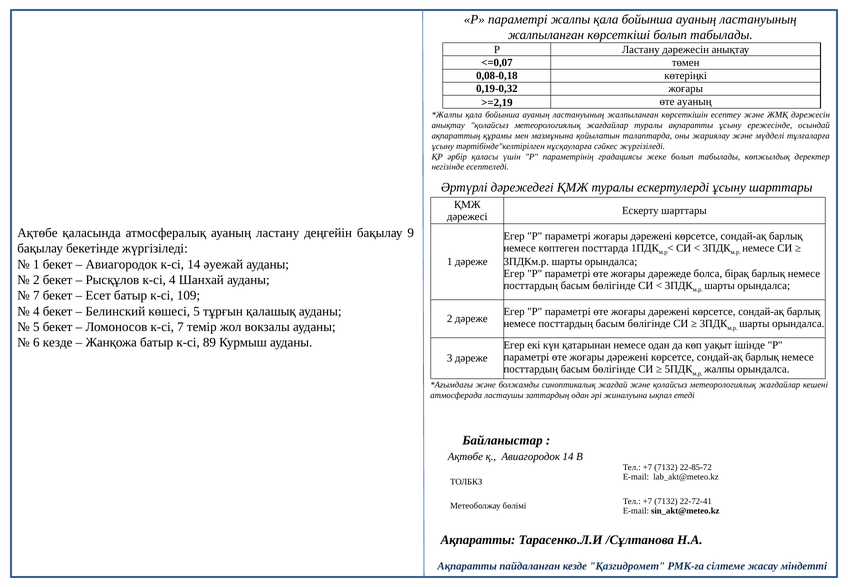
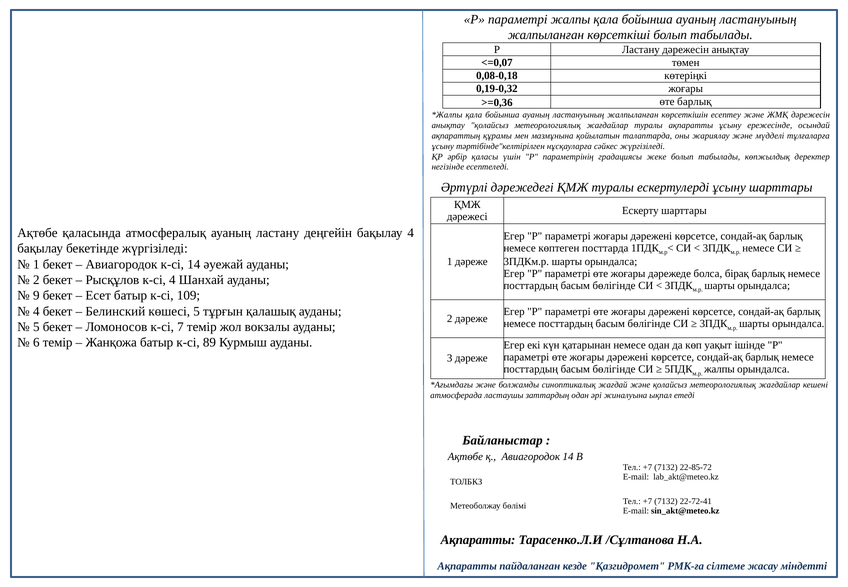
>=2,19: >=2,19 -> >=0,36 (497, 102)
өте ауаның: ауаның -> барлық (694, 102)
бақылау 9: 9 -> 4 (411, 233)
7: 7 -> 9 (36, 296)
6 кезде: кезде -> темір (58, 343)
